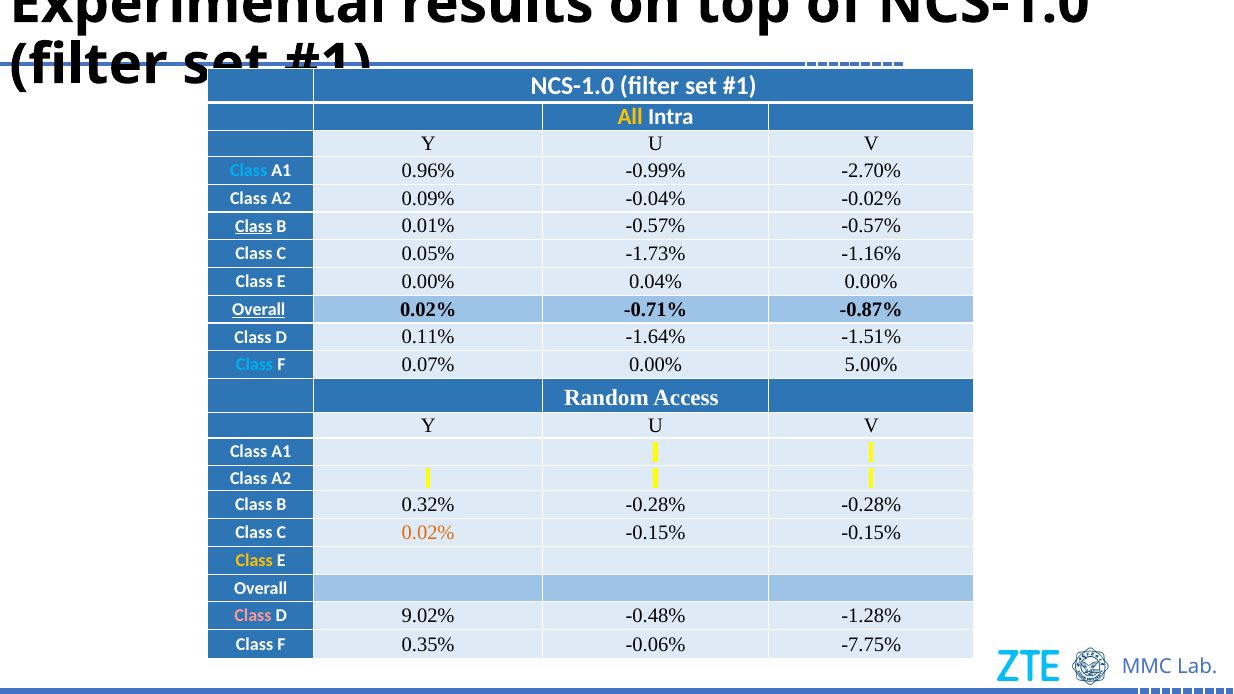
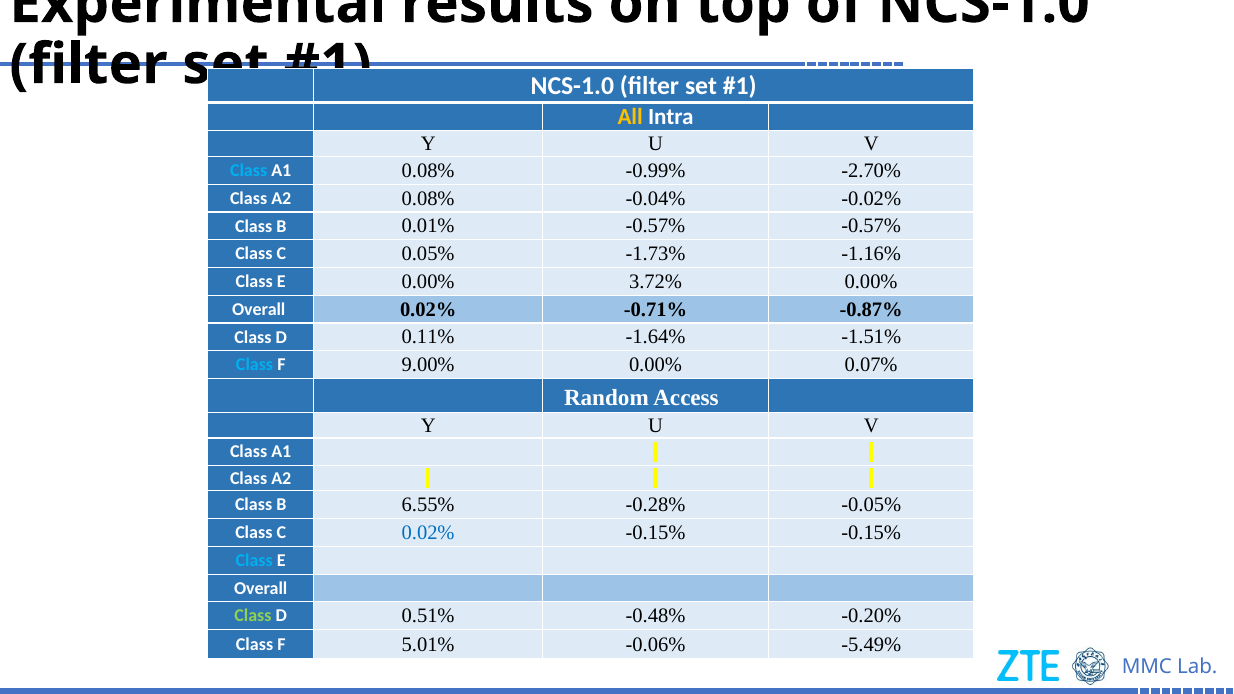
A1 0.96%: 0.96% -> 0.08% (428, 171)
A2 0.09%: 0.09% -> 0.08% (428, 198)
Class underline: present -> none (254, 226)
0.04%: 0.04% -> 3.72% (656, 282)
Overall underline: present -> none (259, 309)
0.07%: 0.07% -> 9.00% (428, 365)
5.00%: 5.00% -> 0.07% (871, 365)
0.32%: 0.32% -> 6.55% (428, 505)
-0.28% -0.28%: -0.28% -> -0.05% (871, 505)
0.02% colour: orange -> blue (428, 533)
Class colour: yellow -> light blue (254, 561)
Class colour: pink -> light green (253, 616)
9.02%: 9.02% -> 0.51% (428, 616)
-1.28%: -1.28% -> -0.20% (871, 616)
0.35%: 0.35% -> 5.01% (428, 644)
-7.75%: -7.75% -> -5.49% (871, 644)
